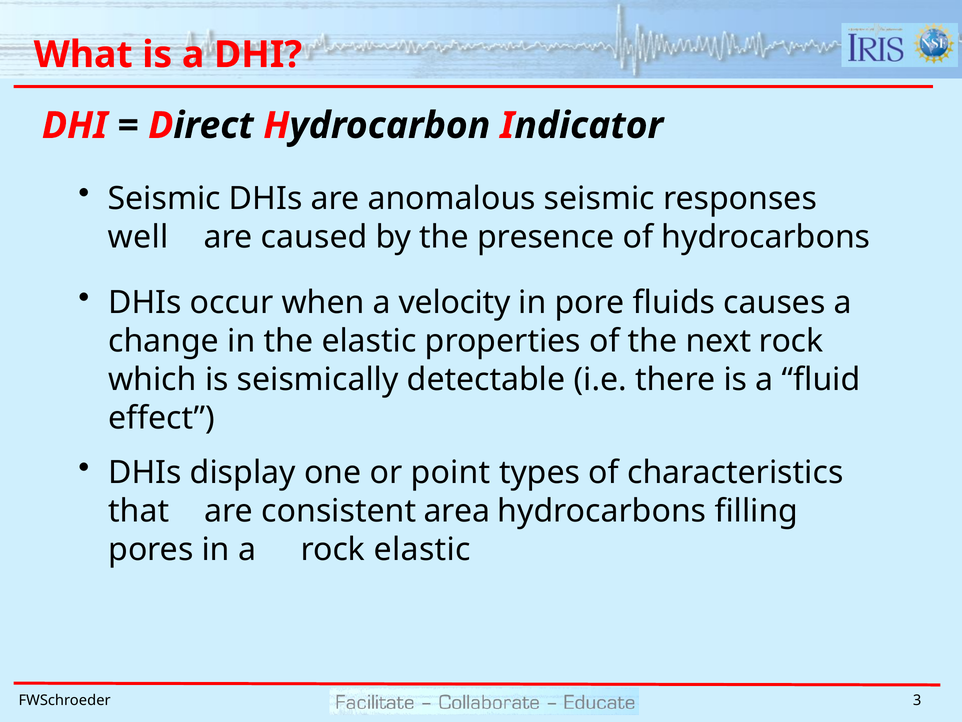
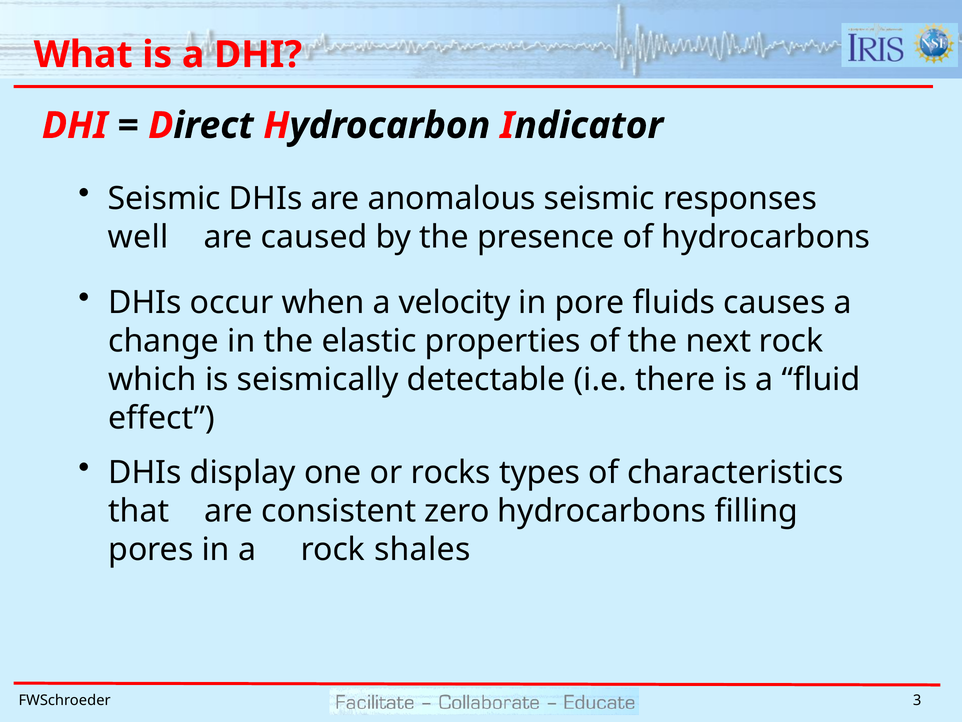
point: point -> rocks (451, 472)
area: area -> zero (457, 511)
rock elastic: elastic -> shales (422, 549)
